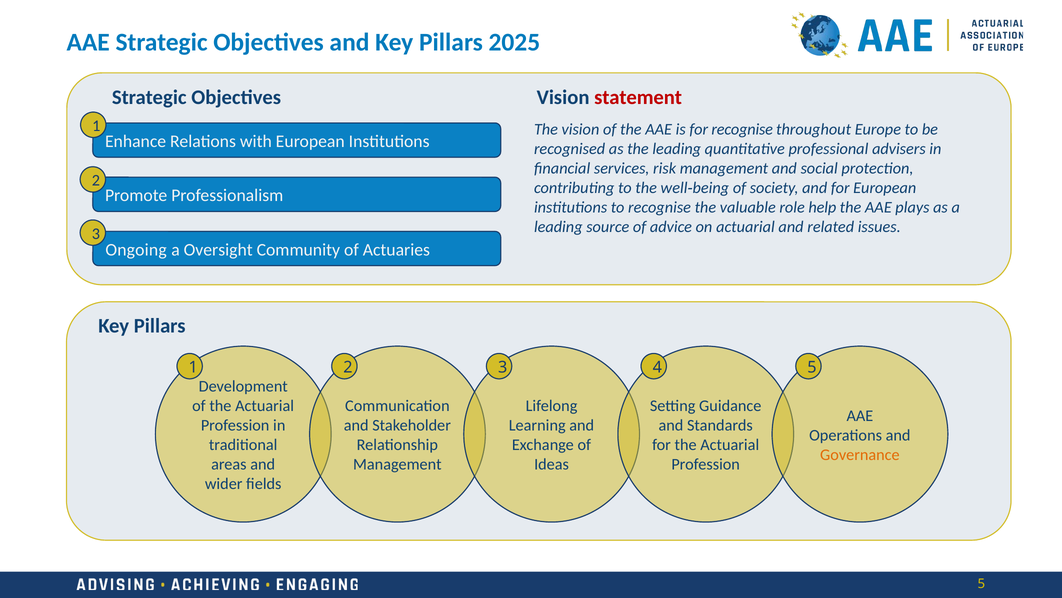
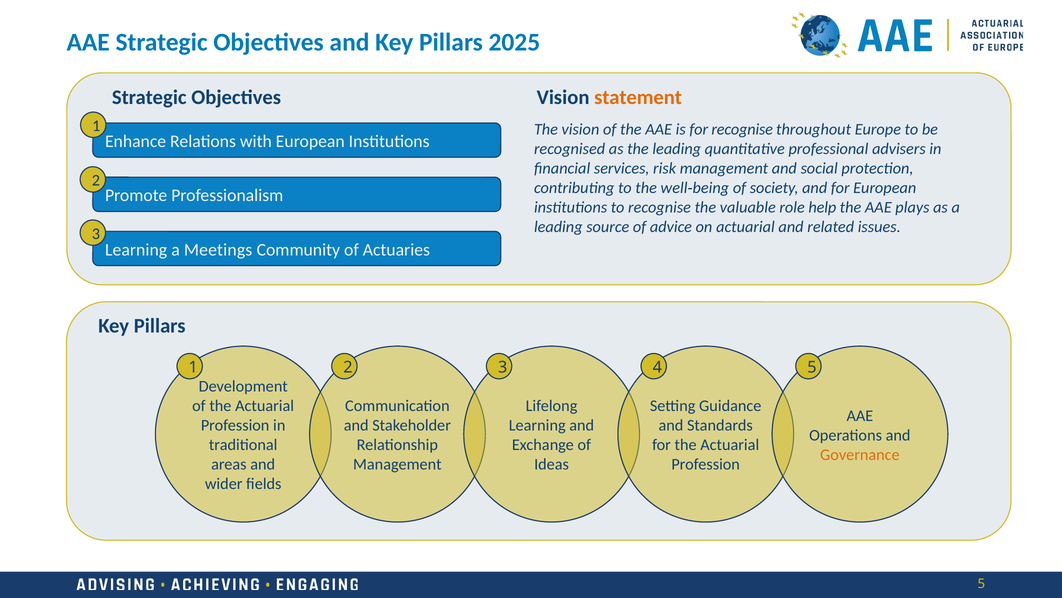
statement colour: red -> orange (638, 97)
Ongoing: Ongoing -> Learning (136, 249)
Oversight: Oversight -> Meetings (218, 249)
